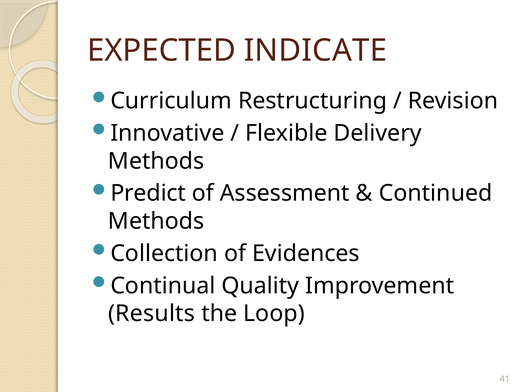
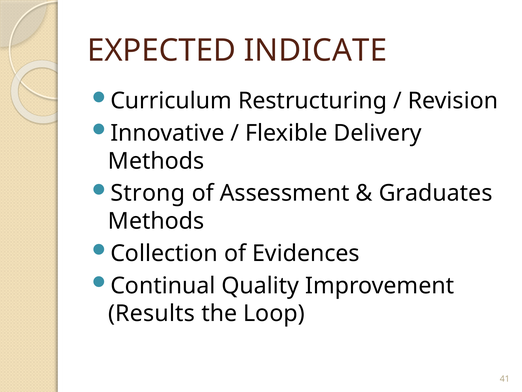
Predict: Predict -> Strong (148, 193)
Continued: Continued -> Graduates (436, 193)
